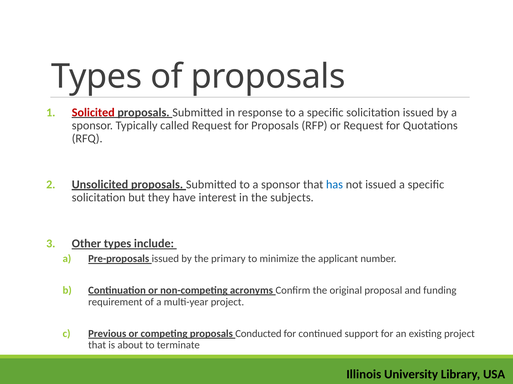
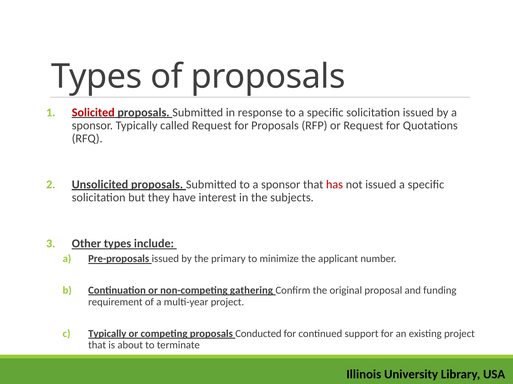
has colour: blue -> red (335, 185)
acronyms: acronyms -> gathering (251, 291)
Previous: Previous -> Typically (107, 334)
